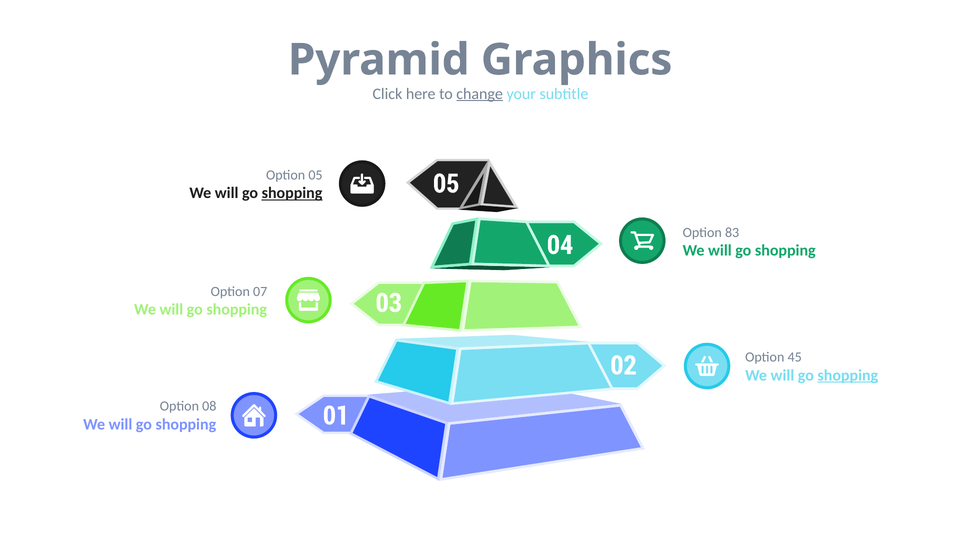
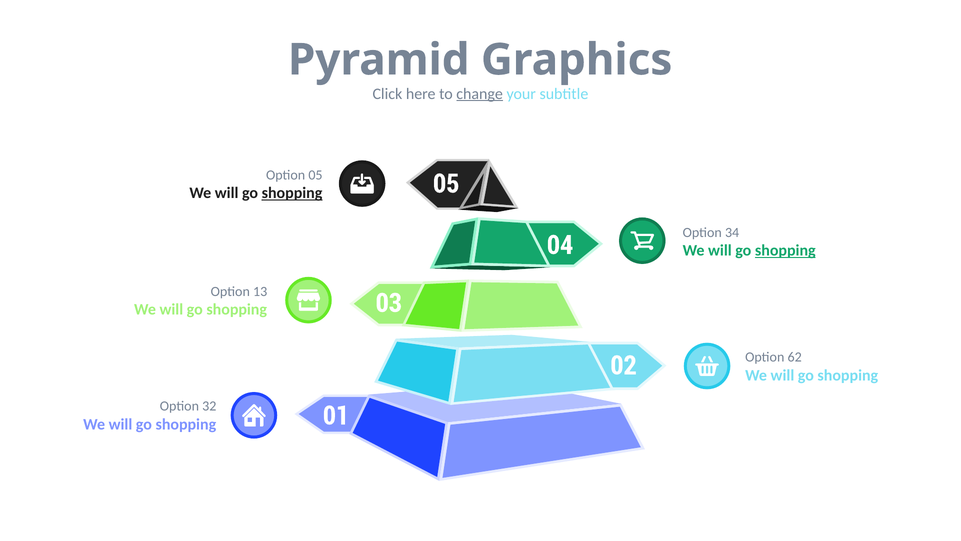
83: 83 -> 34 (732, 232)
shopping underline: none -> present (785, 250)
07: 07 -> 13 (260, 291)
45: 45 -> 62 (795, 357)
shopping underline: present -> none (848, 375)
08: 08 -> 32 (209, 406)
